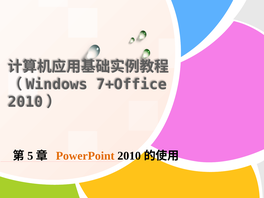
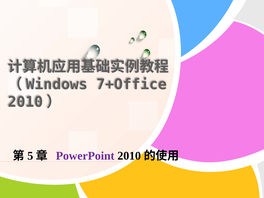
PowerPoint colour: orange -> purple (85, 156)
